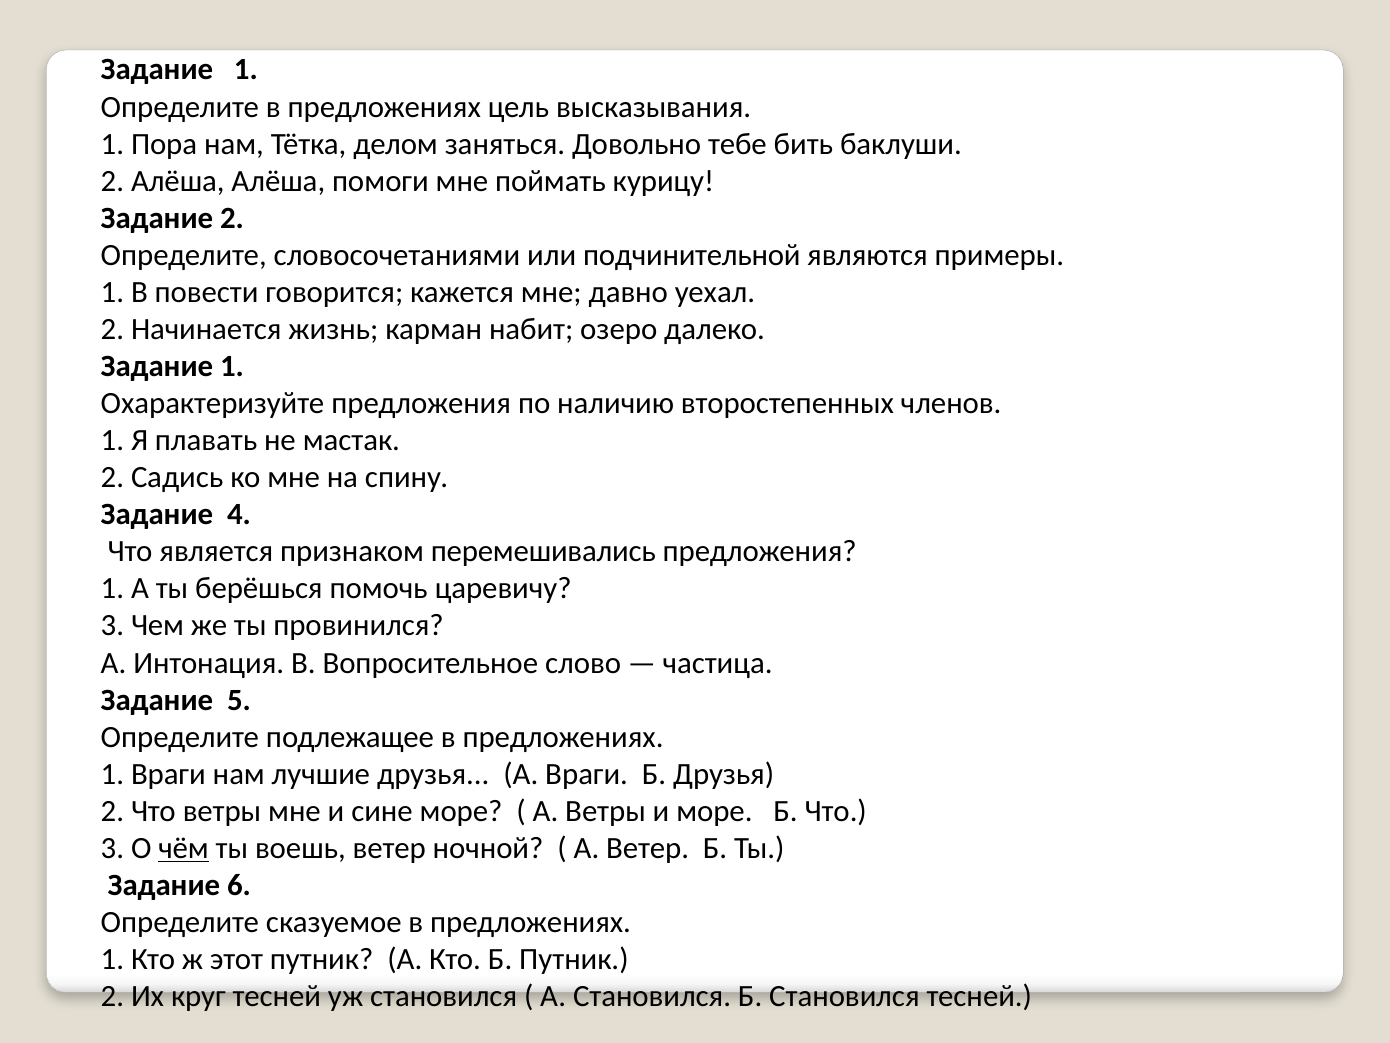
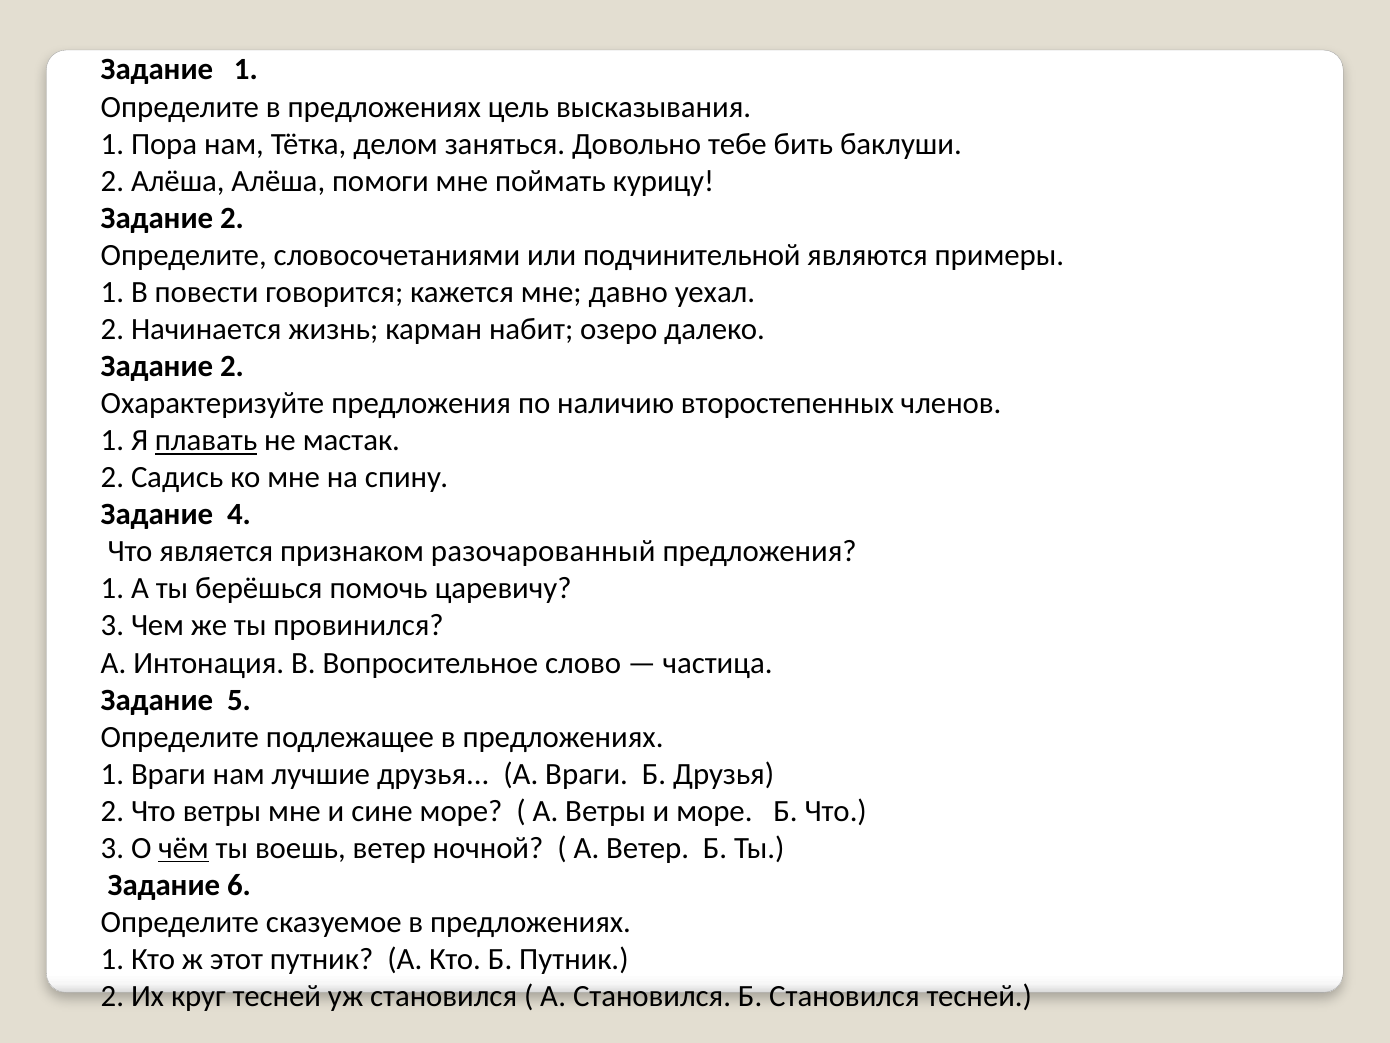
1: 1 -> 2 (232, 366)
плавать underline: none -> present (206, 440)
перемешивались: перемешивались -> разочарованный (543, 551)
